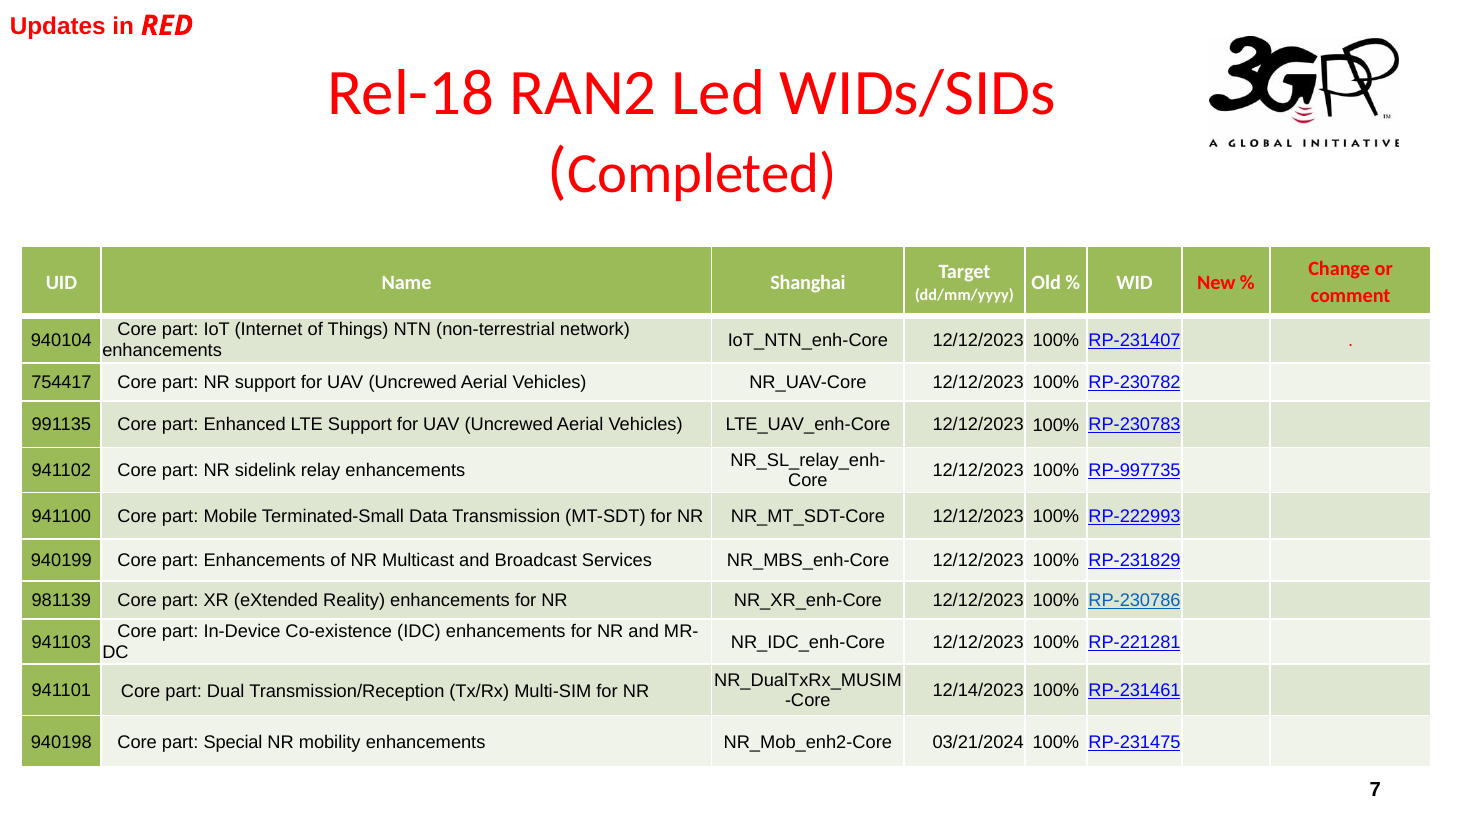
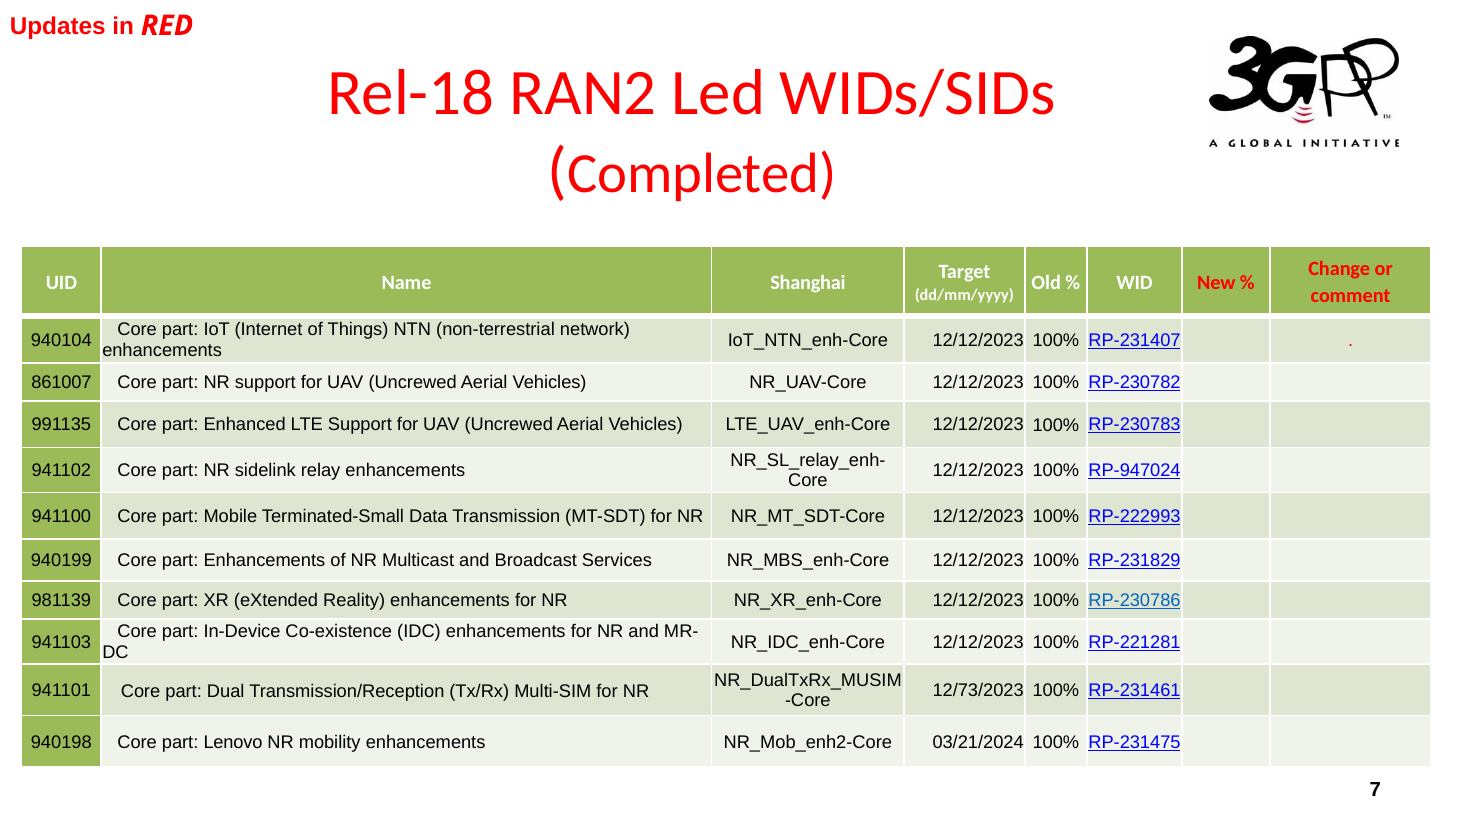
754417: 754417 -> 861007 (61, 383)
RP-997735: RP-997735 -> RP-947024 (1135, 471)
12/14/2023: 12/14/2023 -> 12/73/2023 (978, 691)
Special: Special -> Lenovo (233, 742)
